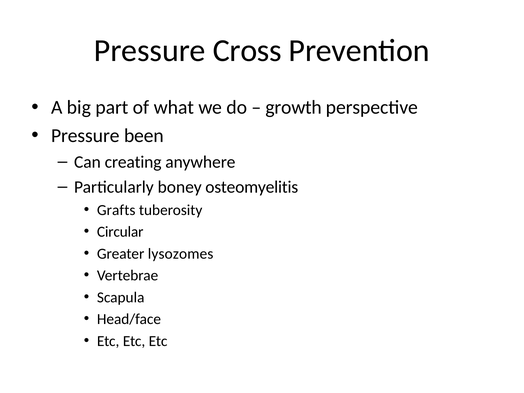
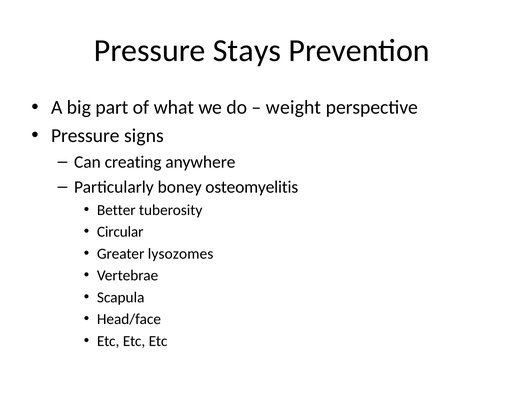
Cross: Cross -> Stays (247, 51)
growth: growth -> weight (294, 107)
been: been -> signs (144, 136)
Grafts: Grafts -> Better (116, 210)
